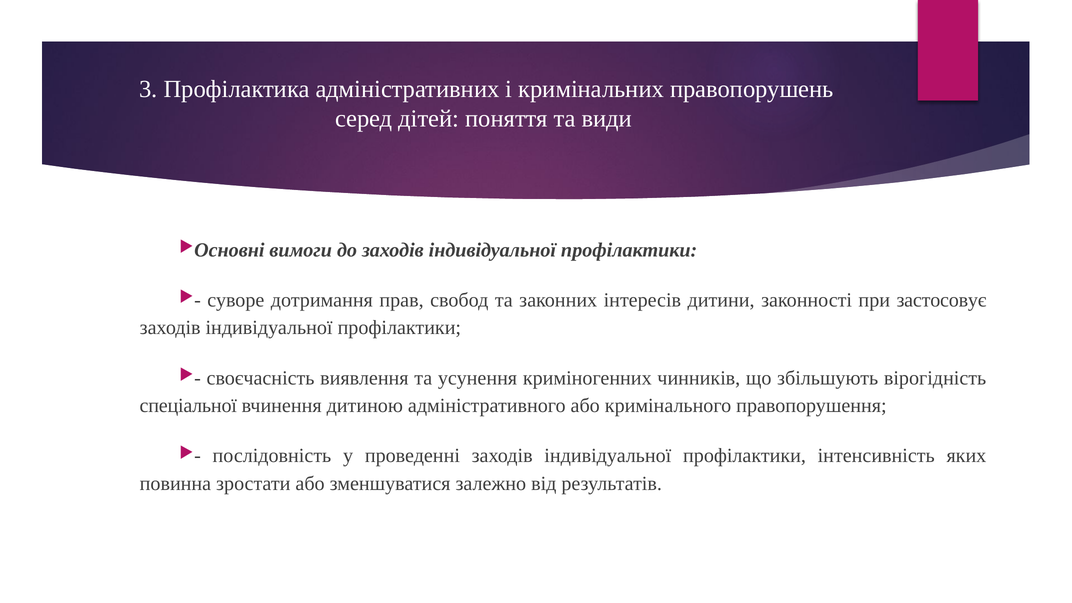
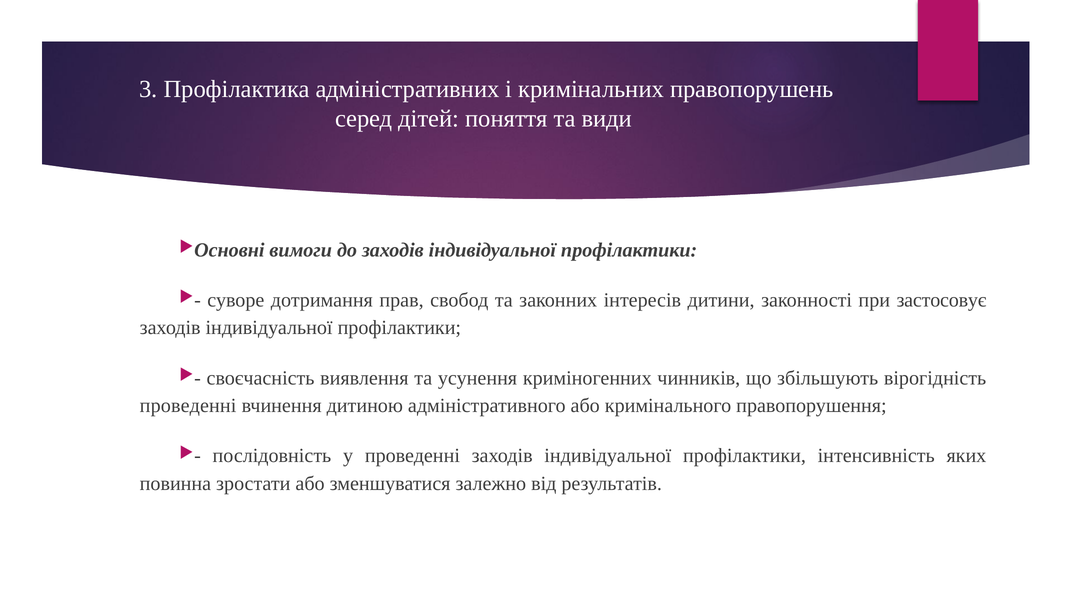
спеціальної: спеціальної -> проведенні (188, 406)
